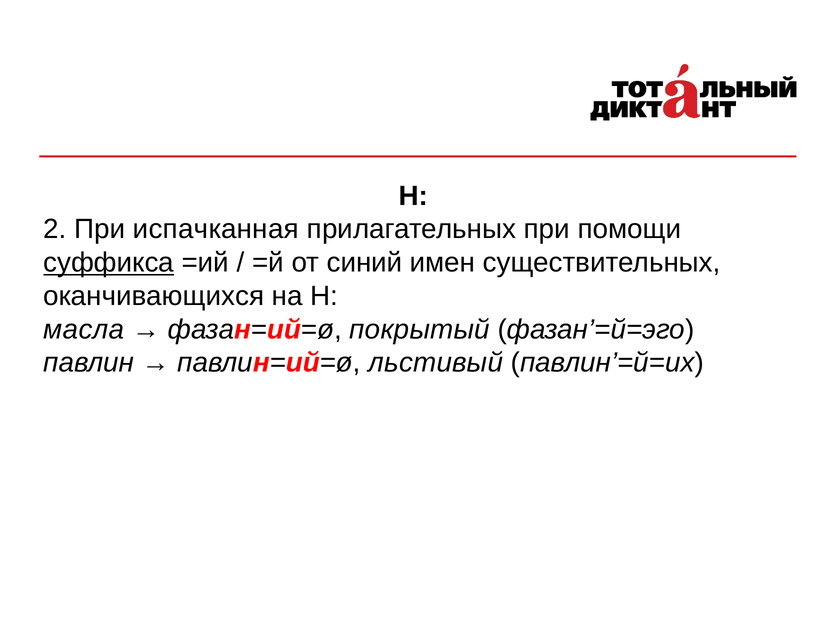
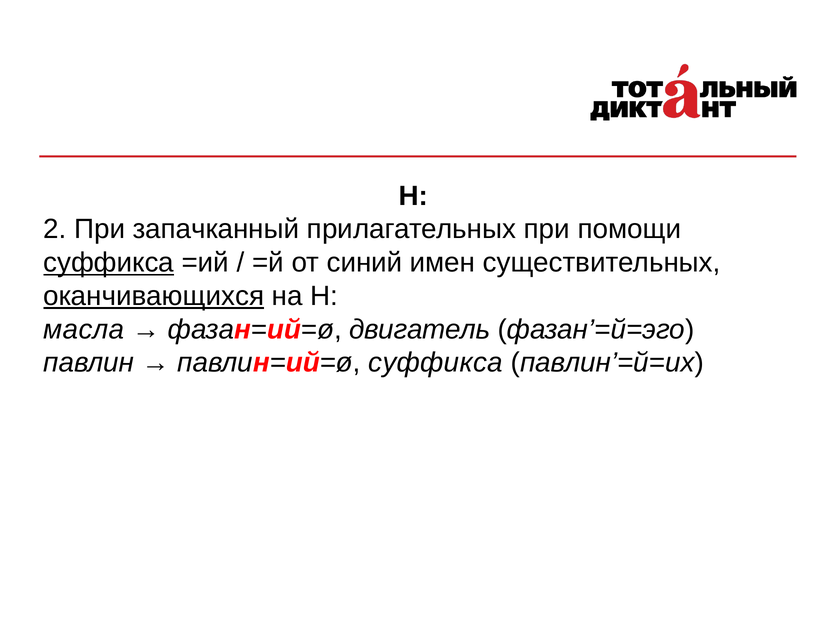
испачканная: испачканная -> запачканный (216, 229)
оканчивающихся underline: none -> present (154, 296)
покрытый: покрытый -> двигатель (420, 330)
павлин=ий=ø льстивый: льстивый -> суффикса (436, 363)
